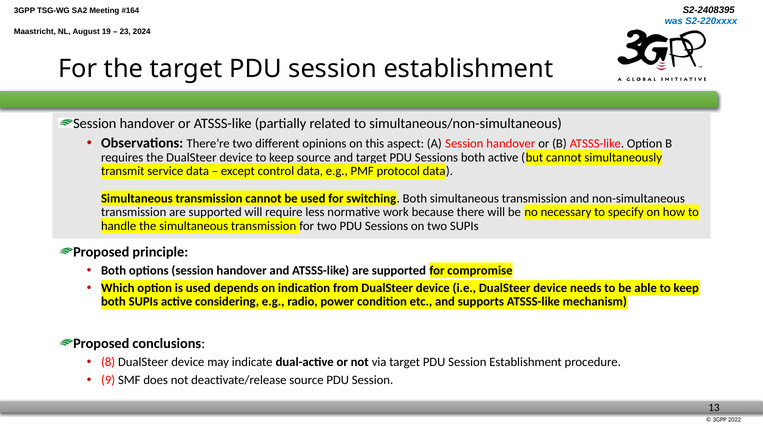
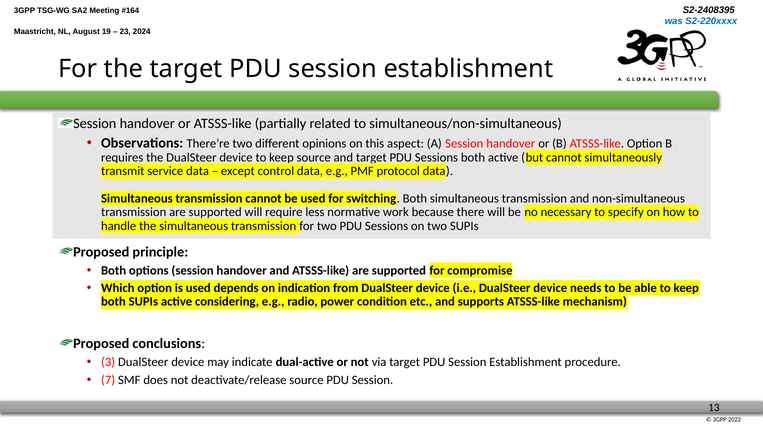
8: 8 -> 3 (108, 362)
9: 9 -> 7 (108, 380)
